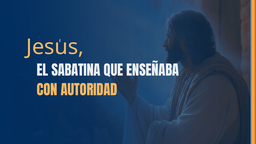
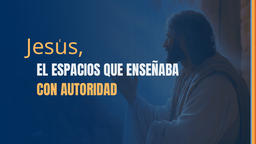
SABATINA: SABATINA -> ESPACIOS (76, 71)
